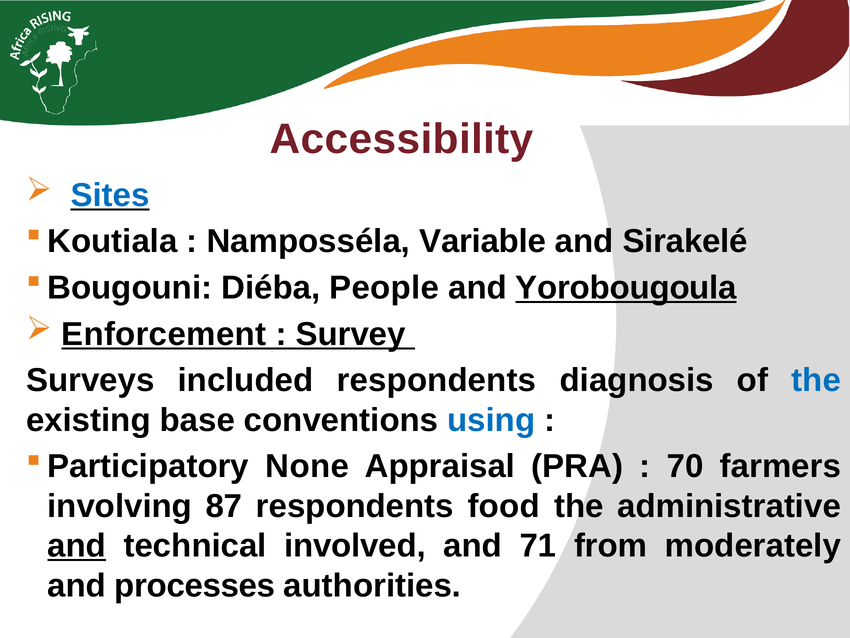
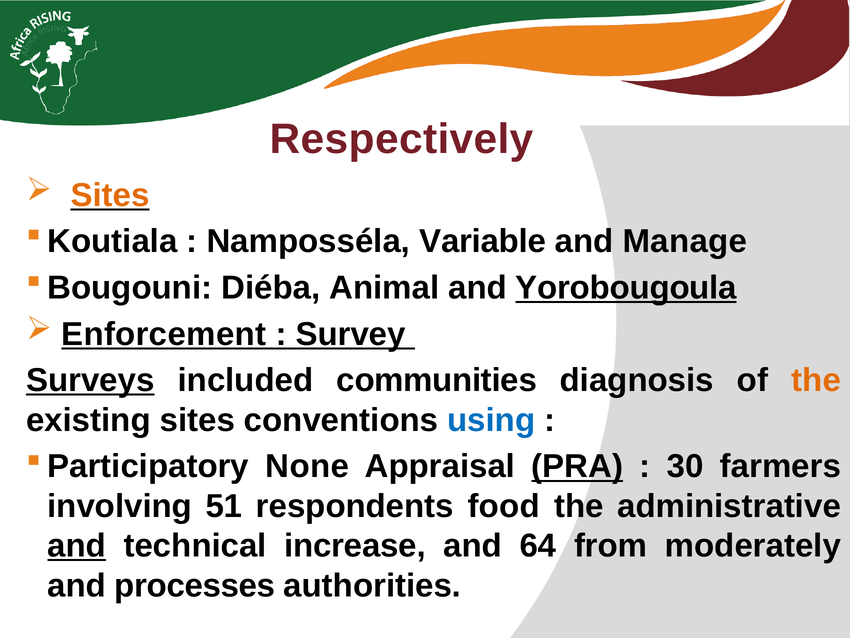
Accessibility: Accessibility -> Respectively (402, 139)
Sites colour: blue -> orange (110, 195)
Sirakelé: Sirakelé -> Manage (685, 241)
People: People -> Animal (384, 288)
Surveys underline: none -> present (90, 380)
included respondents: respondents -> communities (437, 380)
the colour: blue -> orange (816, 380)
existing base: base -> sites (197, 420)
PRA underline: none -> present (577, 466)
70: 70 -> 30 (685, 466)
87: 87 -> 51 (224, 506)
involved: involved -> increase (355, 546)
71: 71 -> 64 (538, 546)
